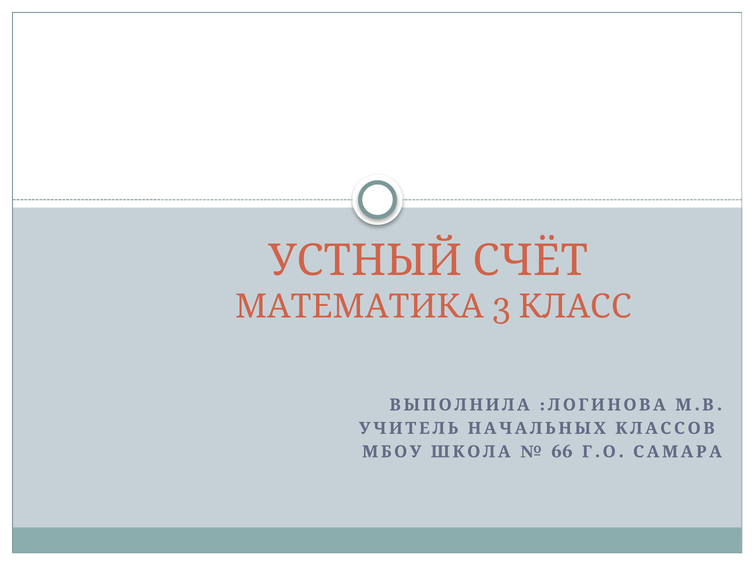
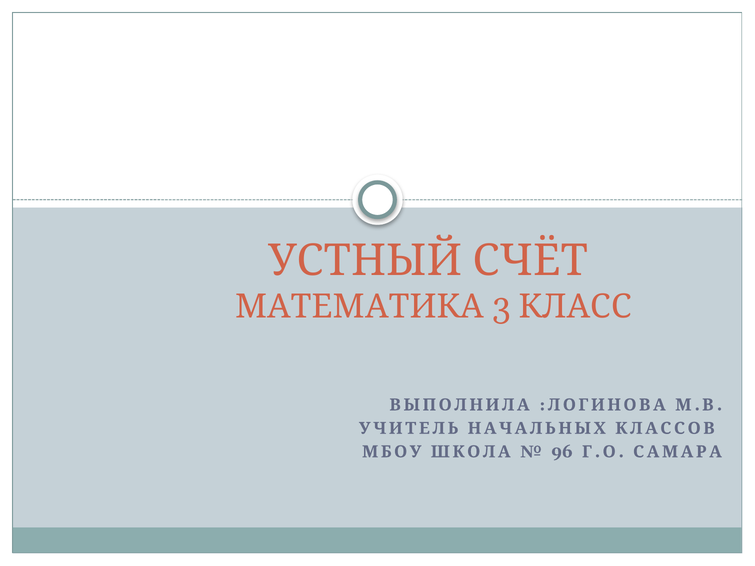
66: 66 -> 96 (562, 452)
